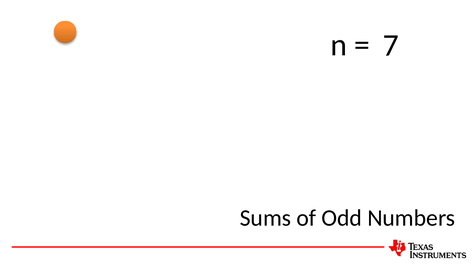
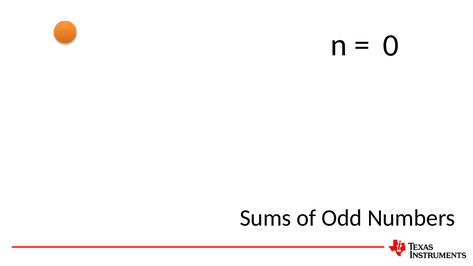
7: 7 -> 0 (391, 46)
